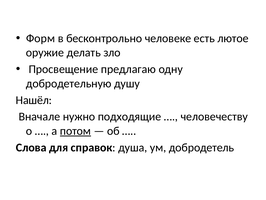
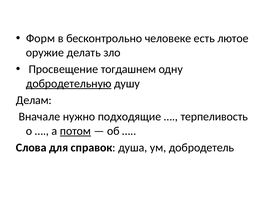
предлагаю: предлагаю -> тогдашнем (128, 69)
добродетельную underline: none -> present (69, 83)
Нашёл: Нашёл -> Делам (34, 100)
человечеству: человечеству -> терпеливость (214, 116)
